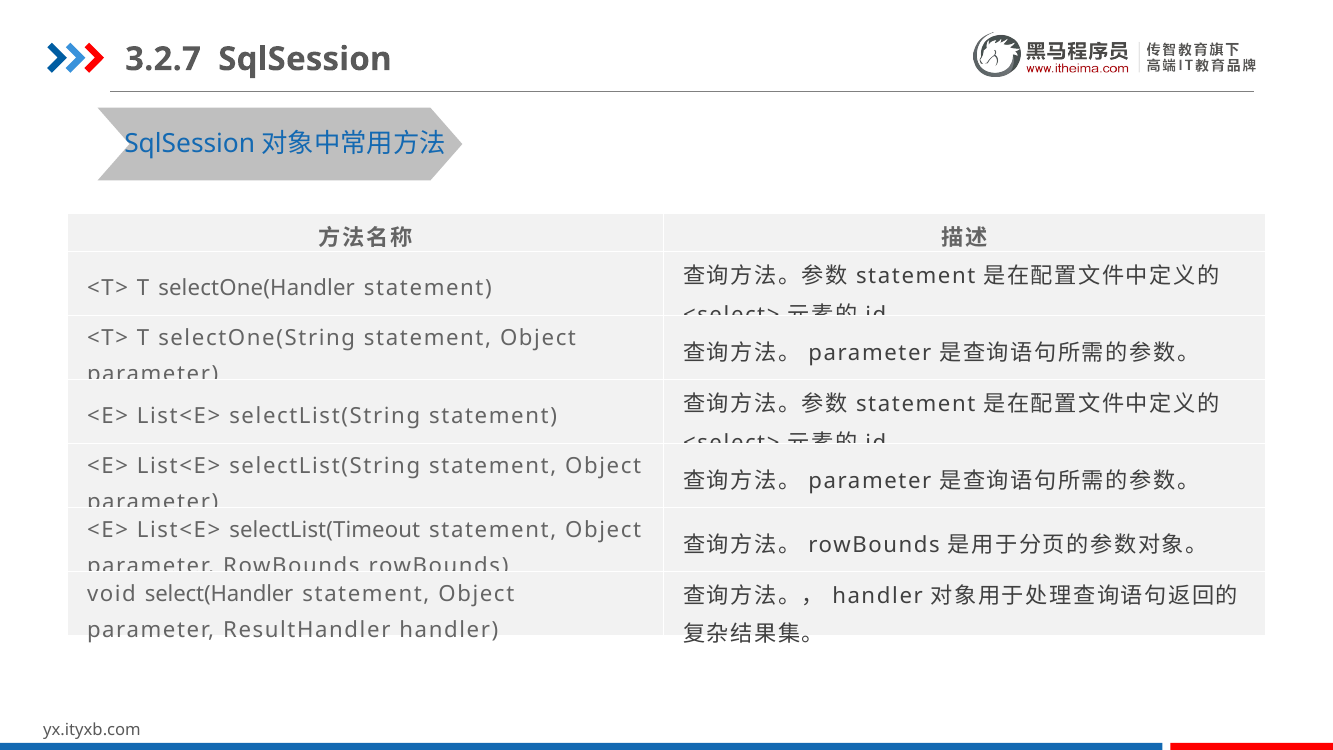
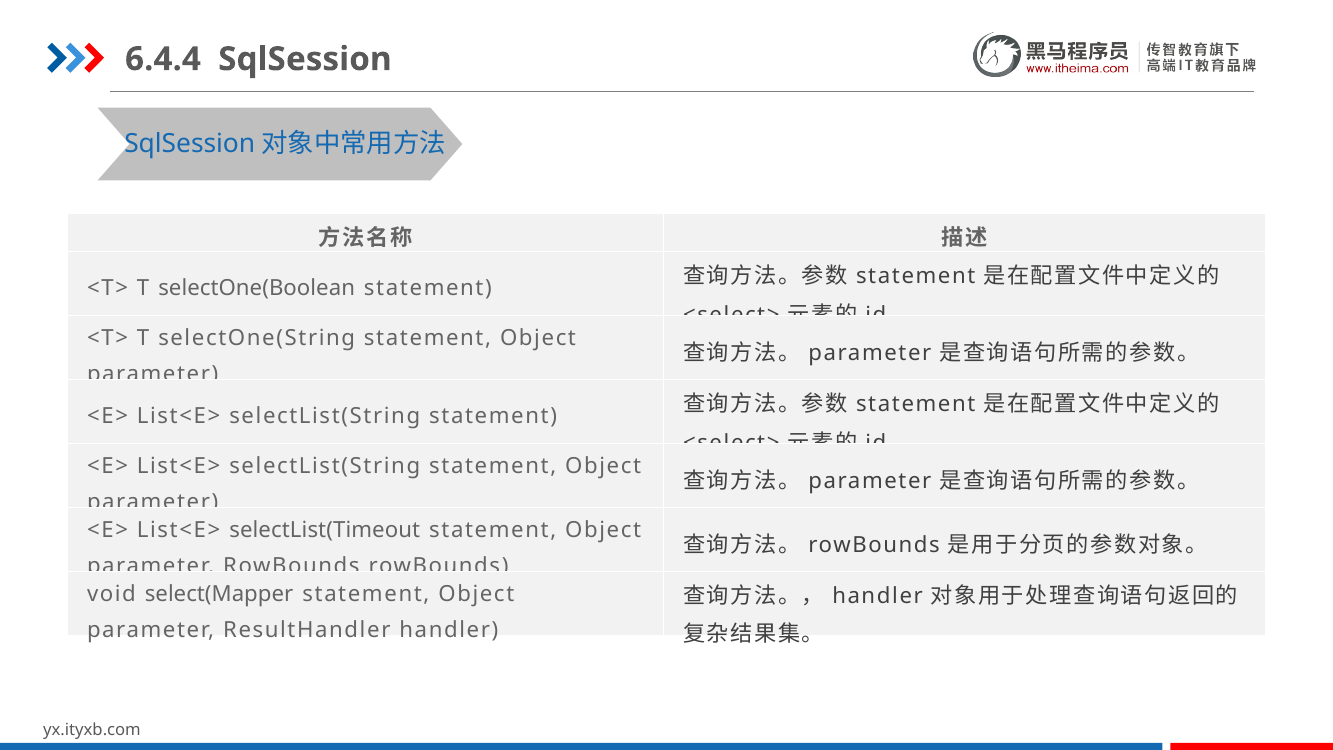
3.2.7: 3.2.7 -> 6.4.4 (163, 59)
selectOne(Handler: selectOne(Handler -> selectOne(Boolean (257, 288)
select(Handler: select(Handler -> select(Mapper (219, 594)
